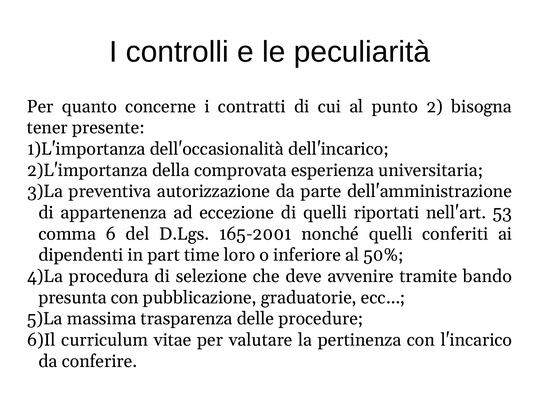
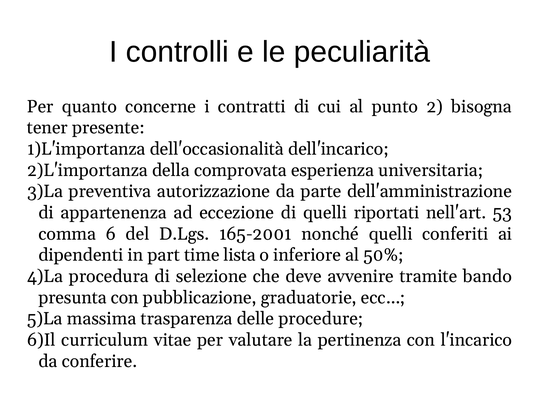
loro: loro -> lista (240, 255)
